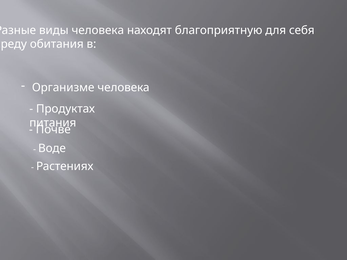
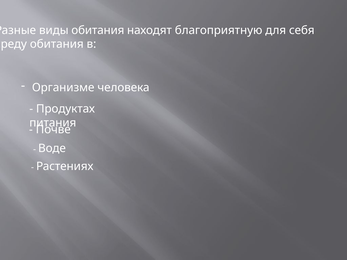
виды человека: человека -> обитания (98, 30)
